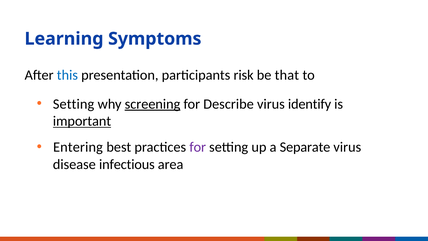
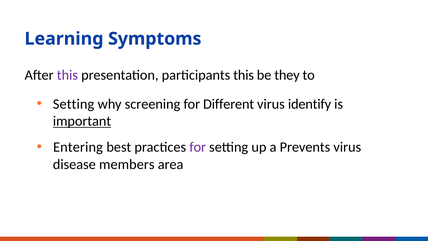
this colour: blue -> purple (67, 75)
participants risk: risk -> this (244, 75)
that: that -> they (287, 75)
screening underline: present -> none (153, 104)
Describe: Describe -> Different (229, 104)
Separate: Separate -> Prevents (305, 147)
infectious: infectious -> members (127, 164)
